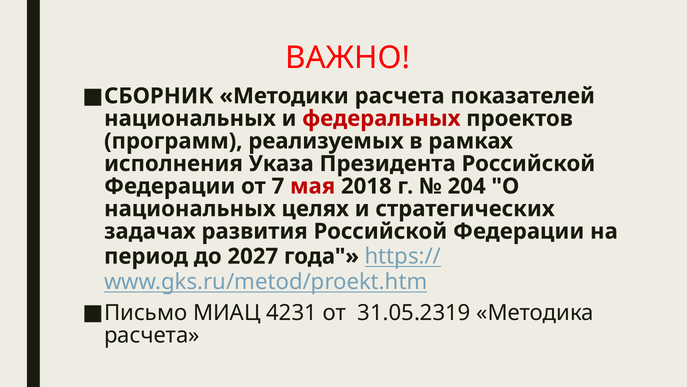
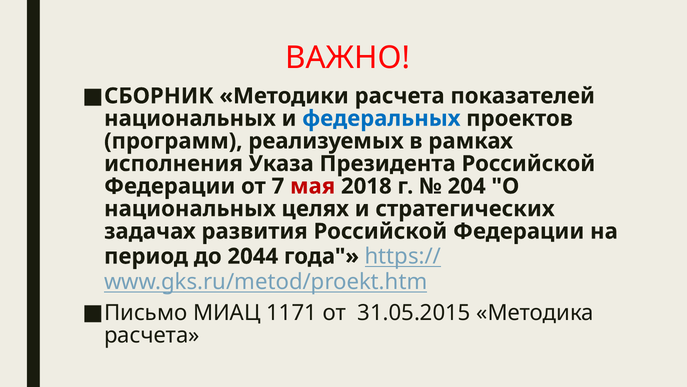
федеральных colour: red -> blue (381, 118)
2027: 2027 -> 2044 (253, 256)
4231: 4231 -> 1171 (292, 312)
31.05.2319: 31.05.2319 -> 31.05.2015 (414, 312)
